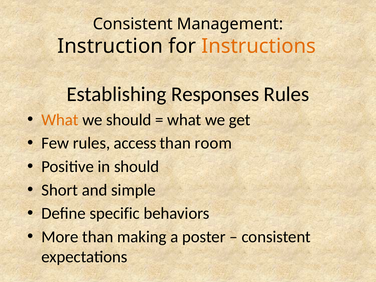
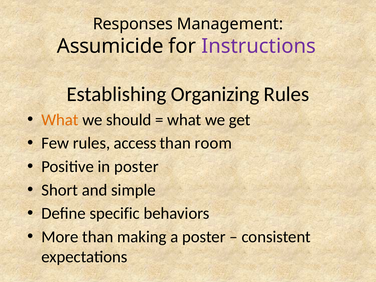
Consistent: Consistent -> Responses (133, 24)
Instruction: Instruction -> Assumicide (110, 46)
Instructions colour: orange -> purple (259, 46)
Responses: Responses -> Organizing (215, 94)
in should: should -> poster (136, 167)
